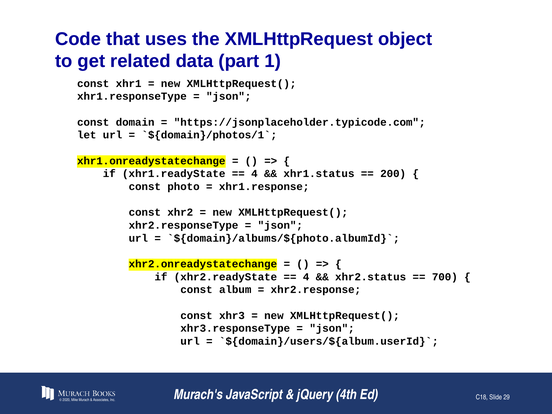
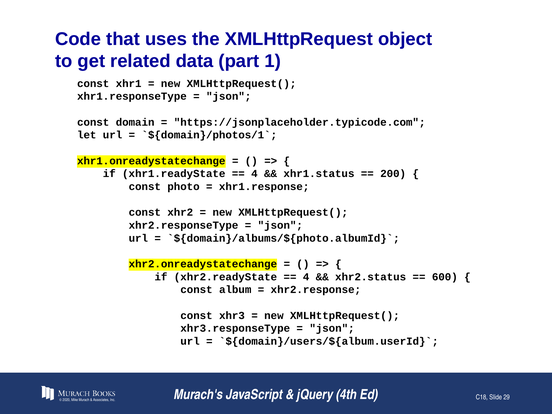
700: 700 -> 600 (445, 277)
